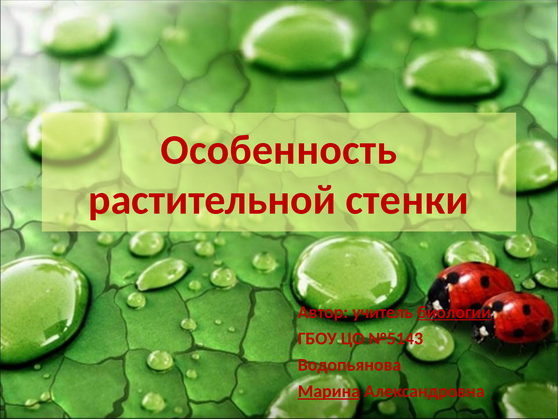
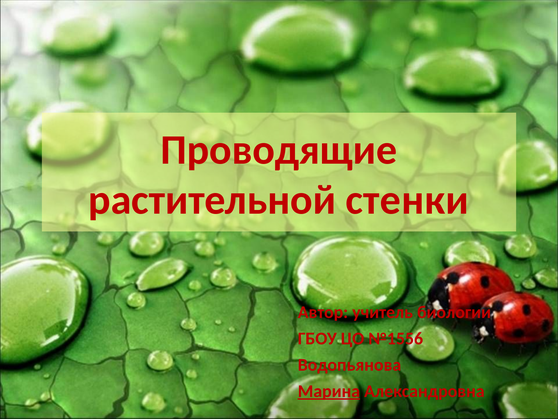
Особенность: Особенность -> Проводящие (279, 150)
биологии underline: present -> none (454, 312)
№5143: №5143 -> №1556 (396, 338)
